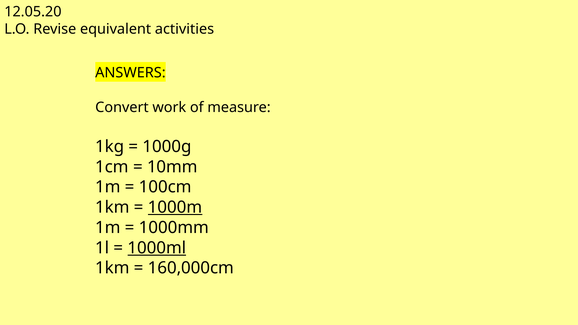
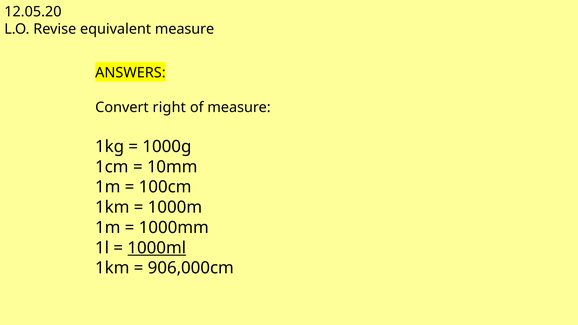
equivalent activities: activities -> measure (185, 29)
work: work -> right (169, 107)
1000m underline: present -> none (175, 207)
160,000cm: 160,000cm -> 906,000cm (191, 268)
